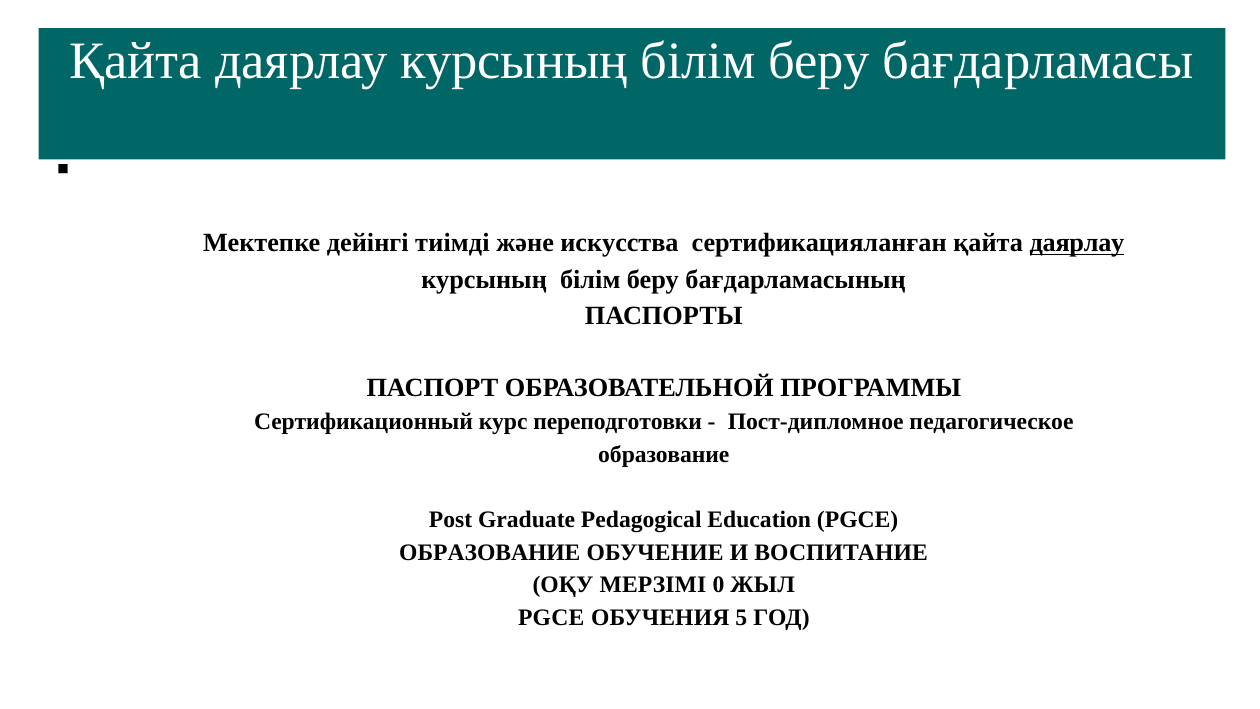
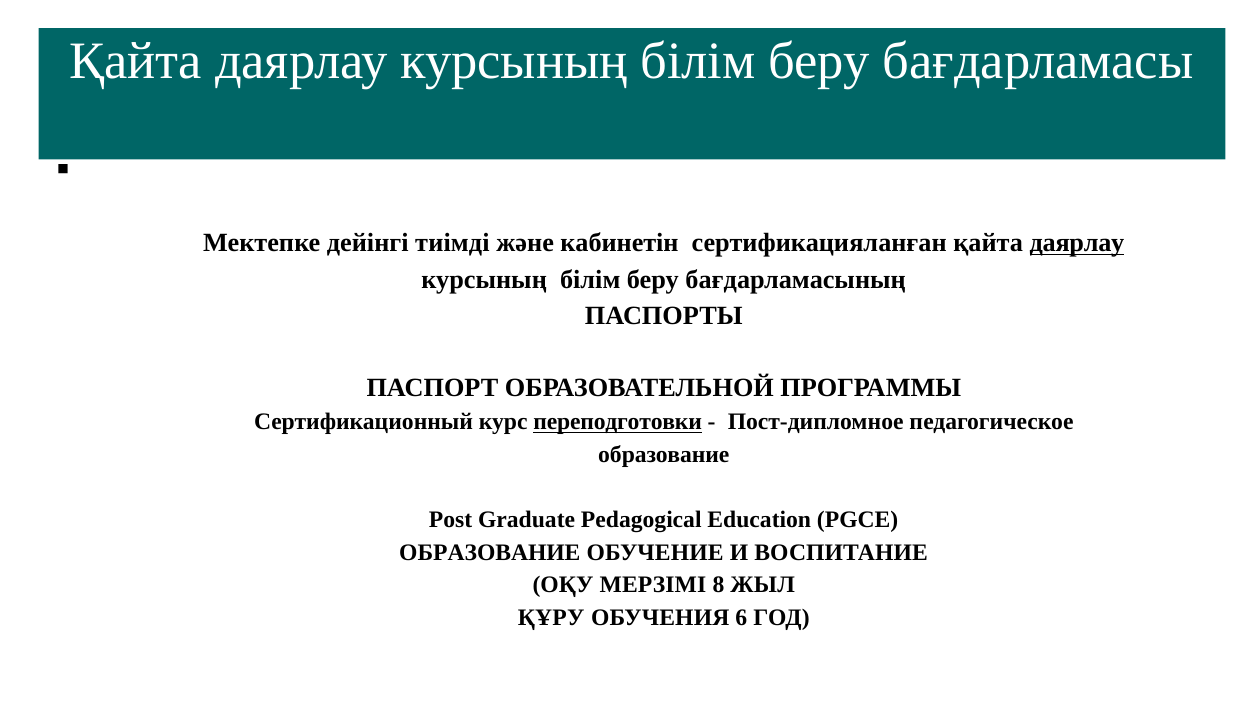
искусства: искусства -> кабинетін (619, 243)
переподготовки underline: none -> present (618, 422)
0: 0 -> 8 (718, 585)
PGCE: PGCE -> ҚҰРУ (551, 617)
5: 5 -> 6 (741, 617)
